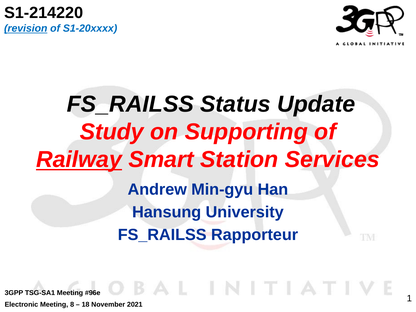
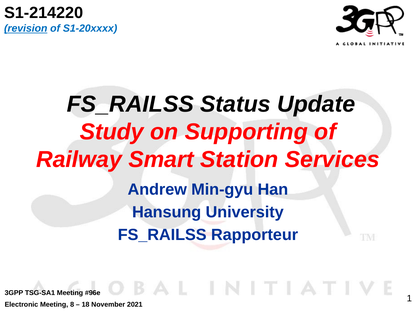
Railway underline: present -> none (79, 160)
